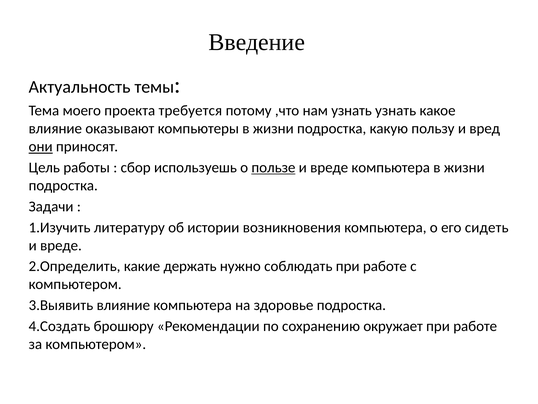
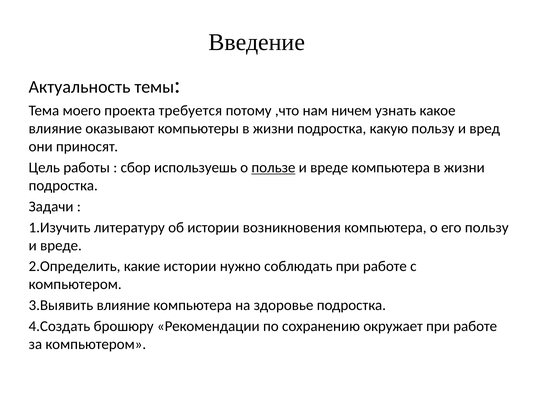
нам узнать: узнать -> ничем (352, 111)
они underline: present -> none (41, 146)
его сидеть: сидеть -> пользу (487, 227)
какие держать: держать -> истории (190, 266)
